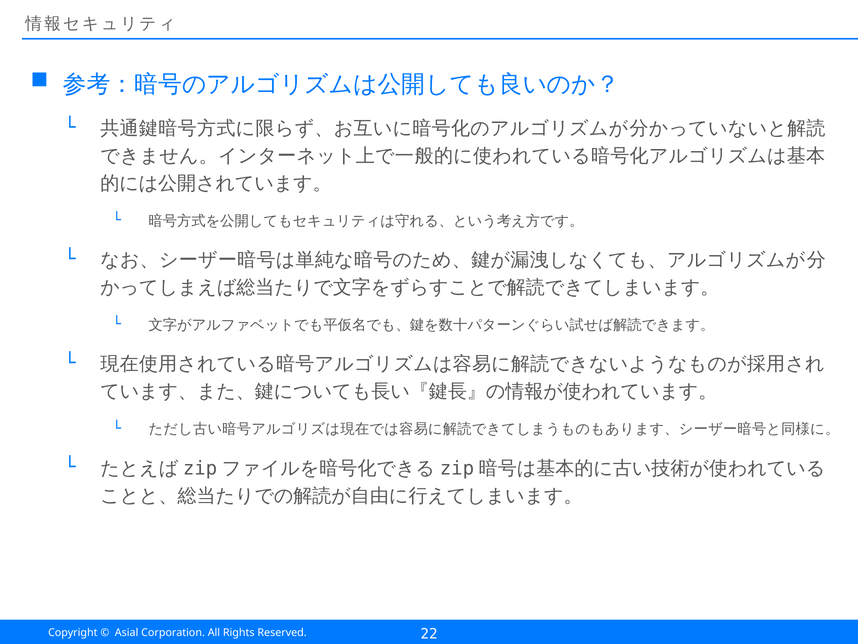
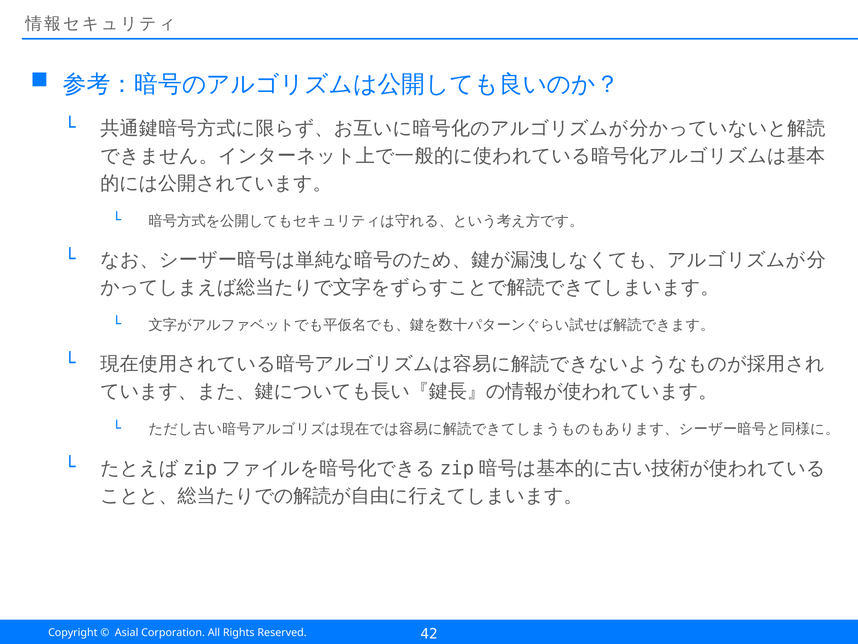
22: 22 -> 42 (429, 633)
